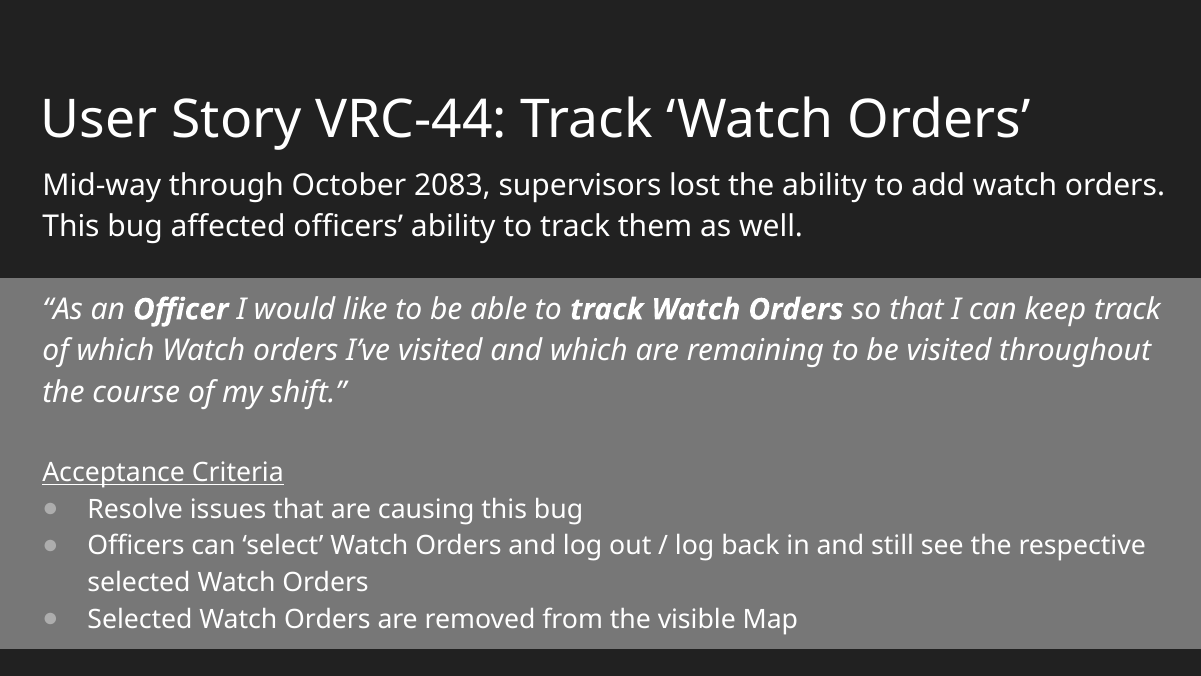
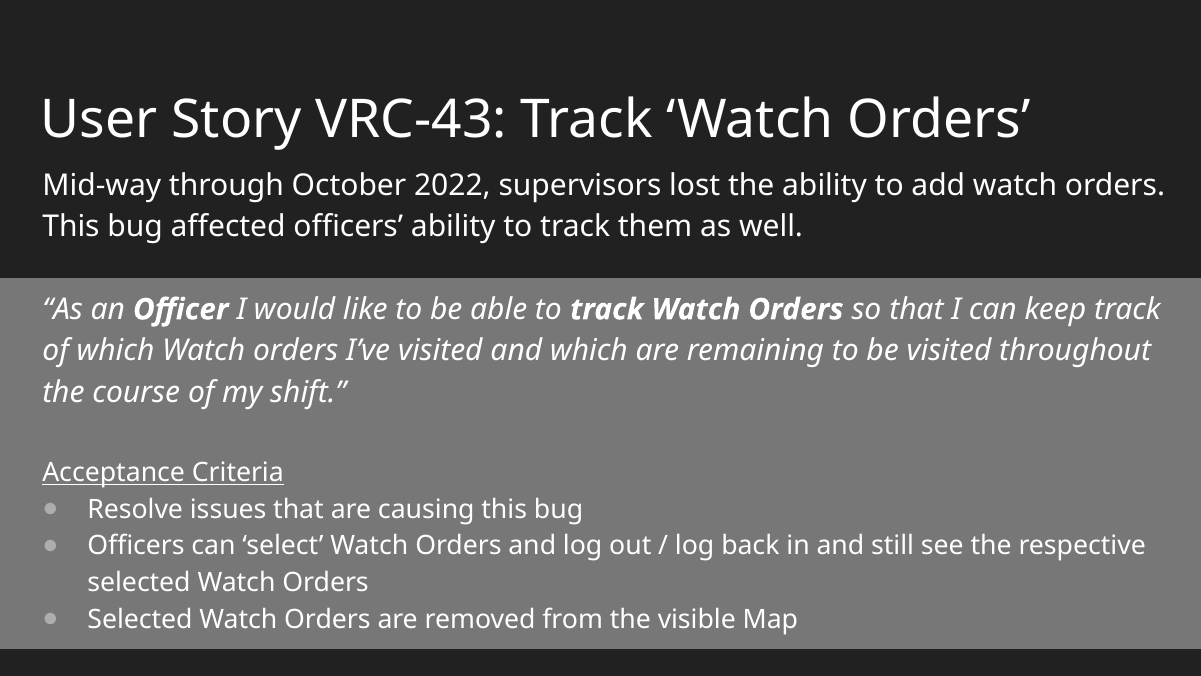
VRC-44: VRC-44 -> VRC-43 (411, 120)
2083: 2083 -> 2022 (452, 185)
